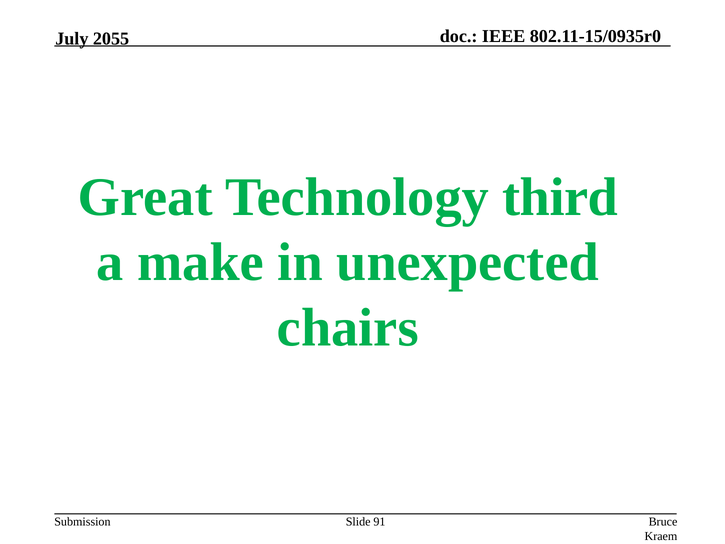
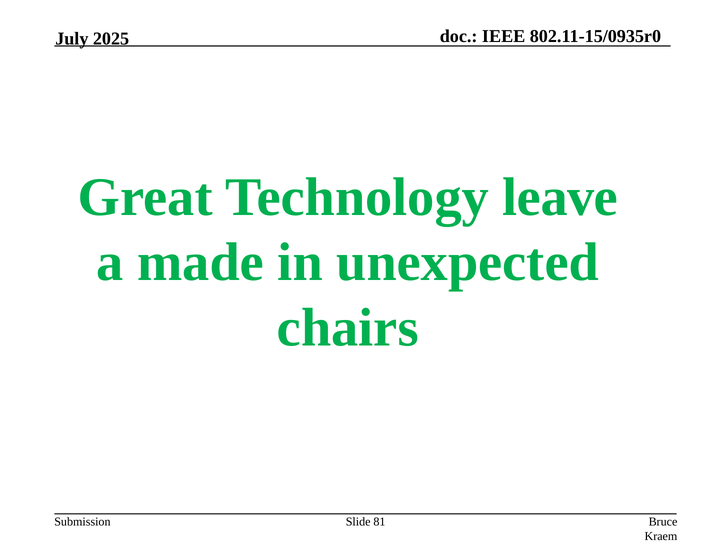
2055: 2055 -> 2025 (111, 39)
third: third -> leave (560, 197)
make: make -> made (200, 262)
91: 91 -> 81 (379, 521)
